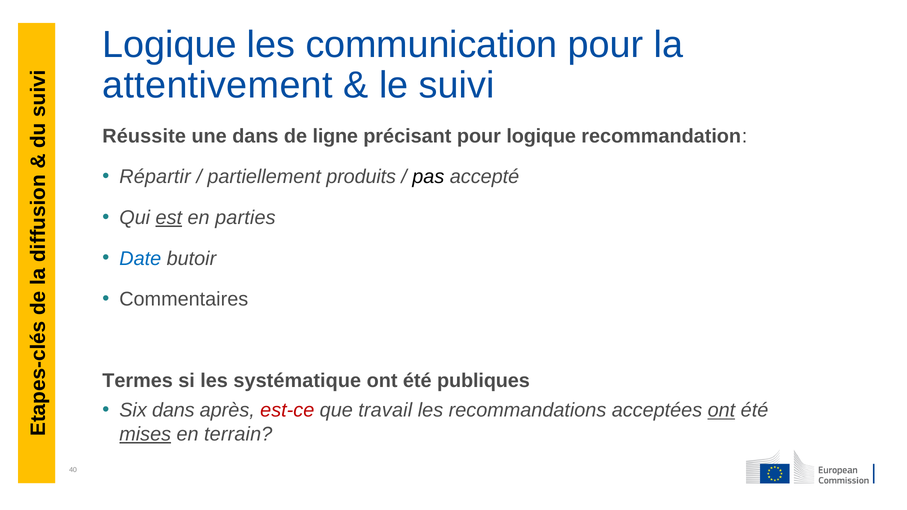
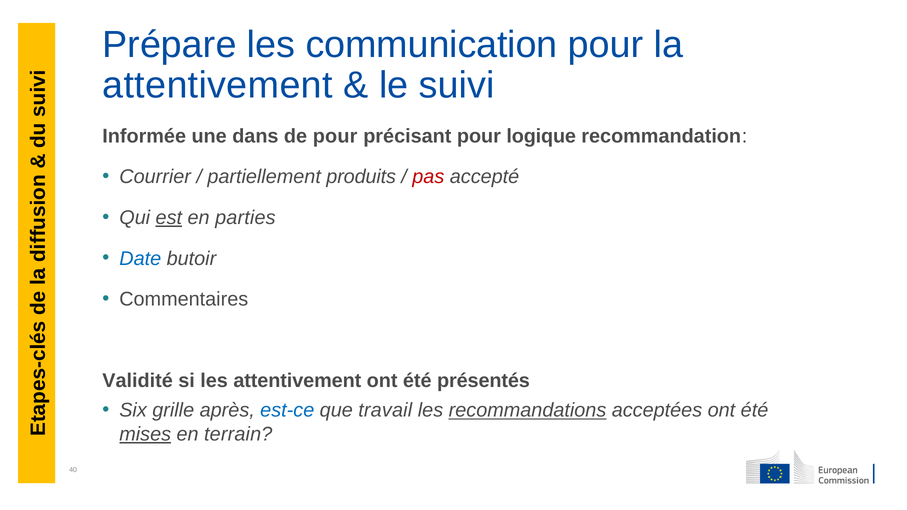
Logique: Logique -> Prépare (169, 45)
Réussite: Réussite -> Informée (144, 136)
de ligne: ligne -> pour (335, 136)
Répartir: Répartir -> Courrier (155, 177)
pas colour: black -> red (428, 177)
Termes: Termes -> Validité (138, 381)
les systématique: systématique -> attentivement (297, 381)
publiques: publiques -> présentés (483, 381)
Six dans: dans -> grille (173, 411)
est-ce colour: red -> blue (287, 411)
recommandations underline: none -> present (528, 411)
ont underline: present -> none (721, 411)
